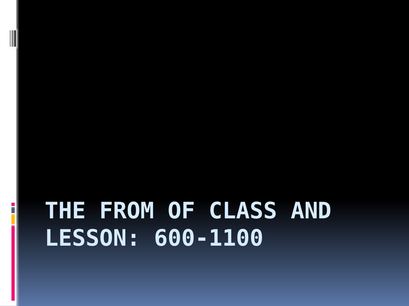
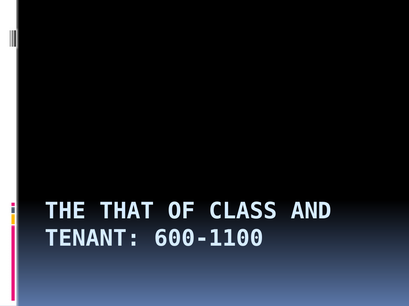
FROM: FROM -> THAT (127, 212)
LESSON: LESSON -> TENANT (93, 239)
